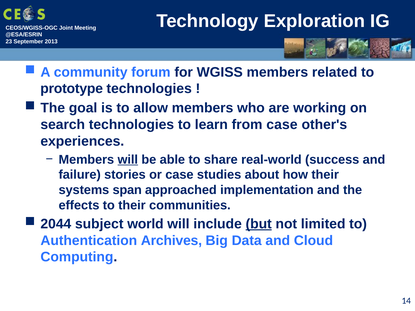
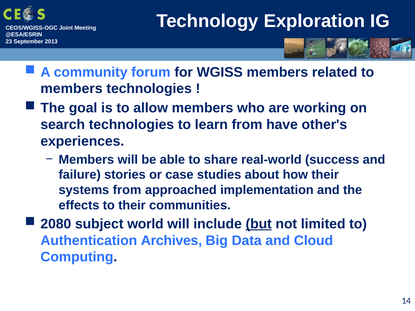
prototype: prototype -> members (72, 89)
from case: case -> have (282, 125)
will underline: present -> none (128, 160)
systems span: span -> from (127, 190)
2044: 2044 -> 2080 (56, 224)
